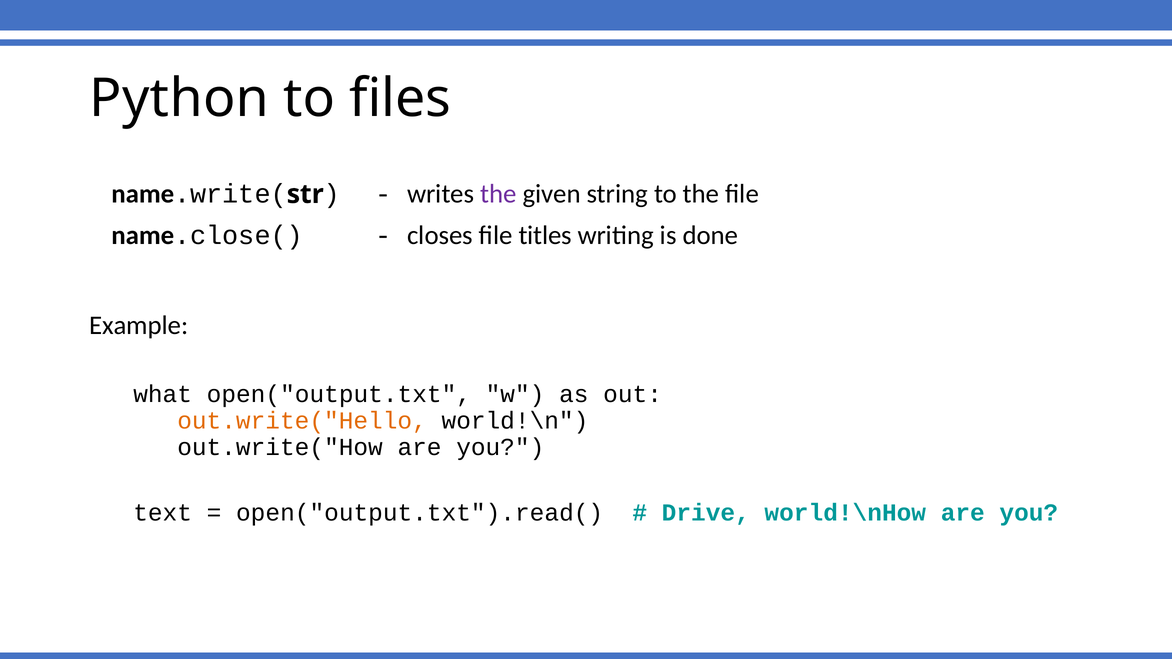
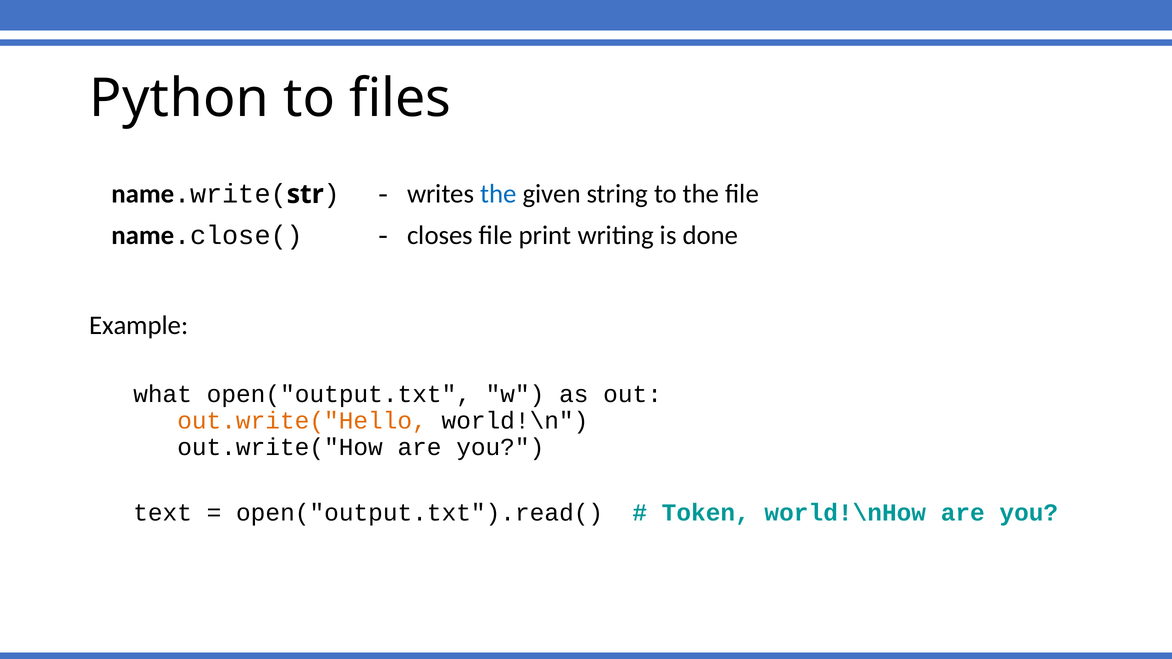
the colour: purple -> blue (498, 194)
titles: titles -> print (545, 235)
Drive: Drive -> Token (706, 513)
